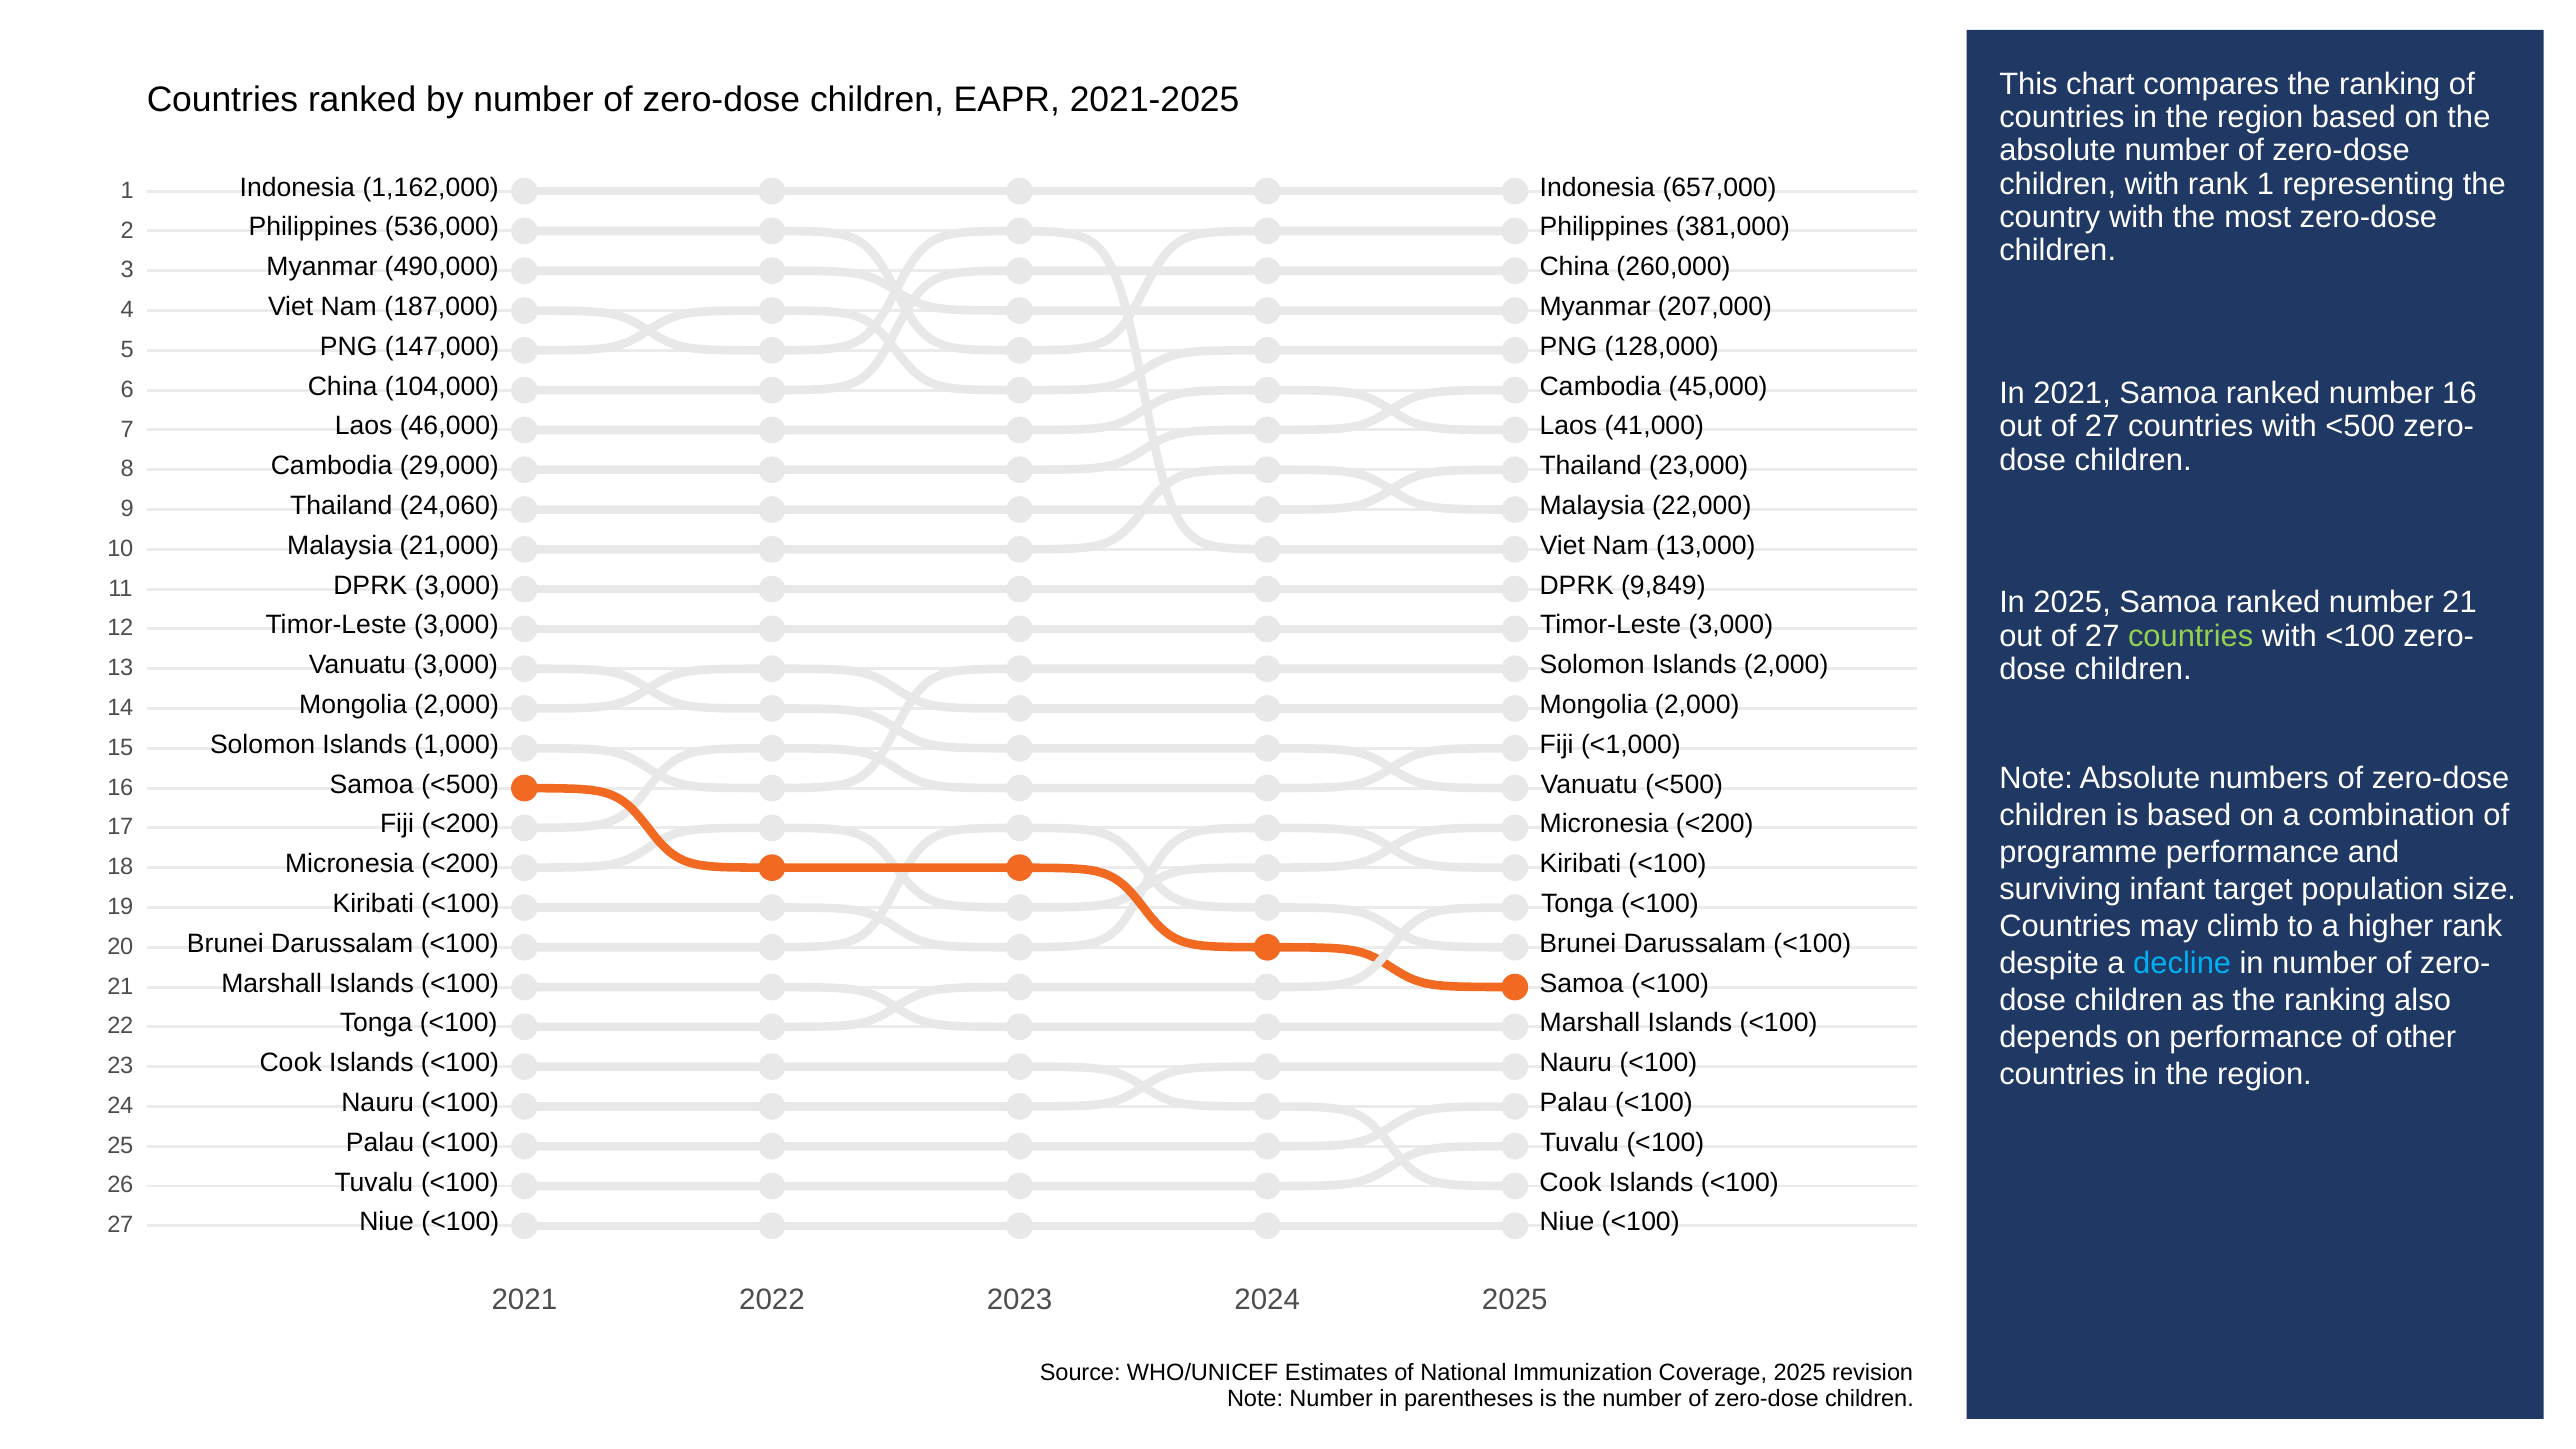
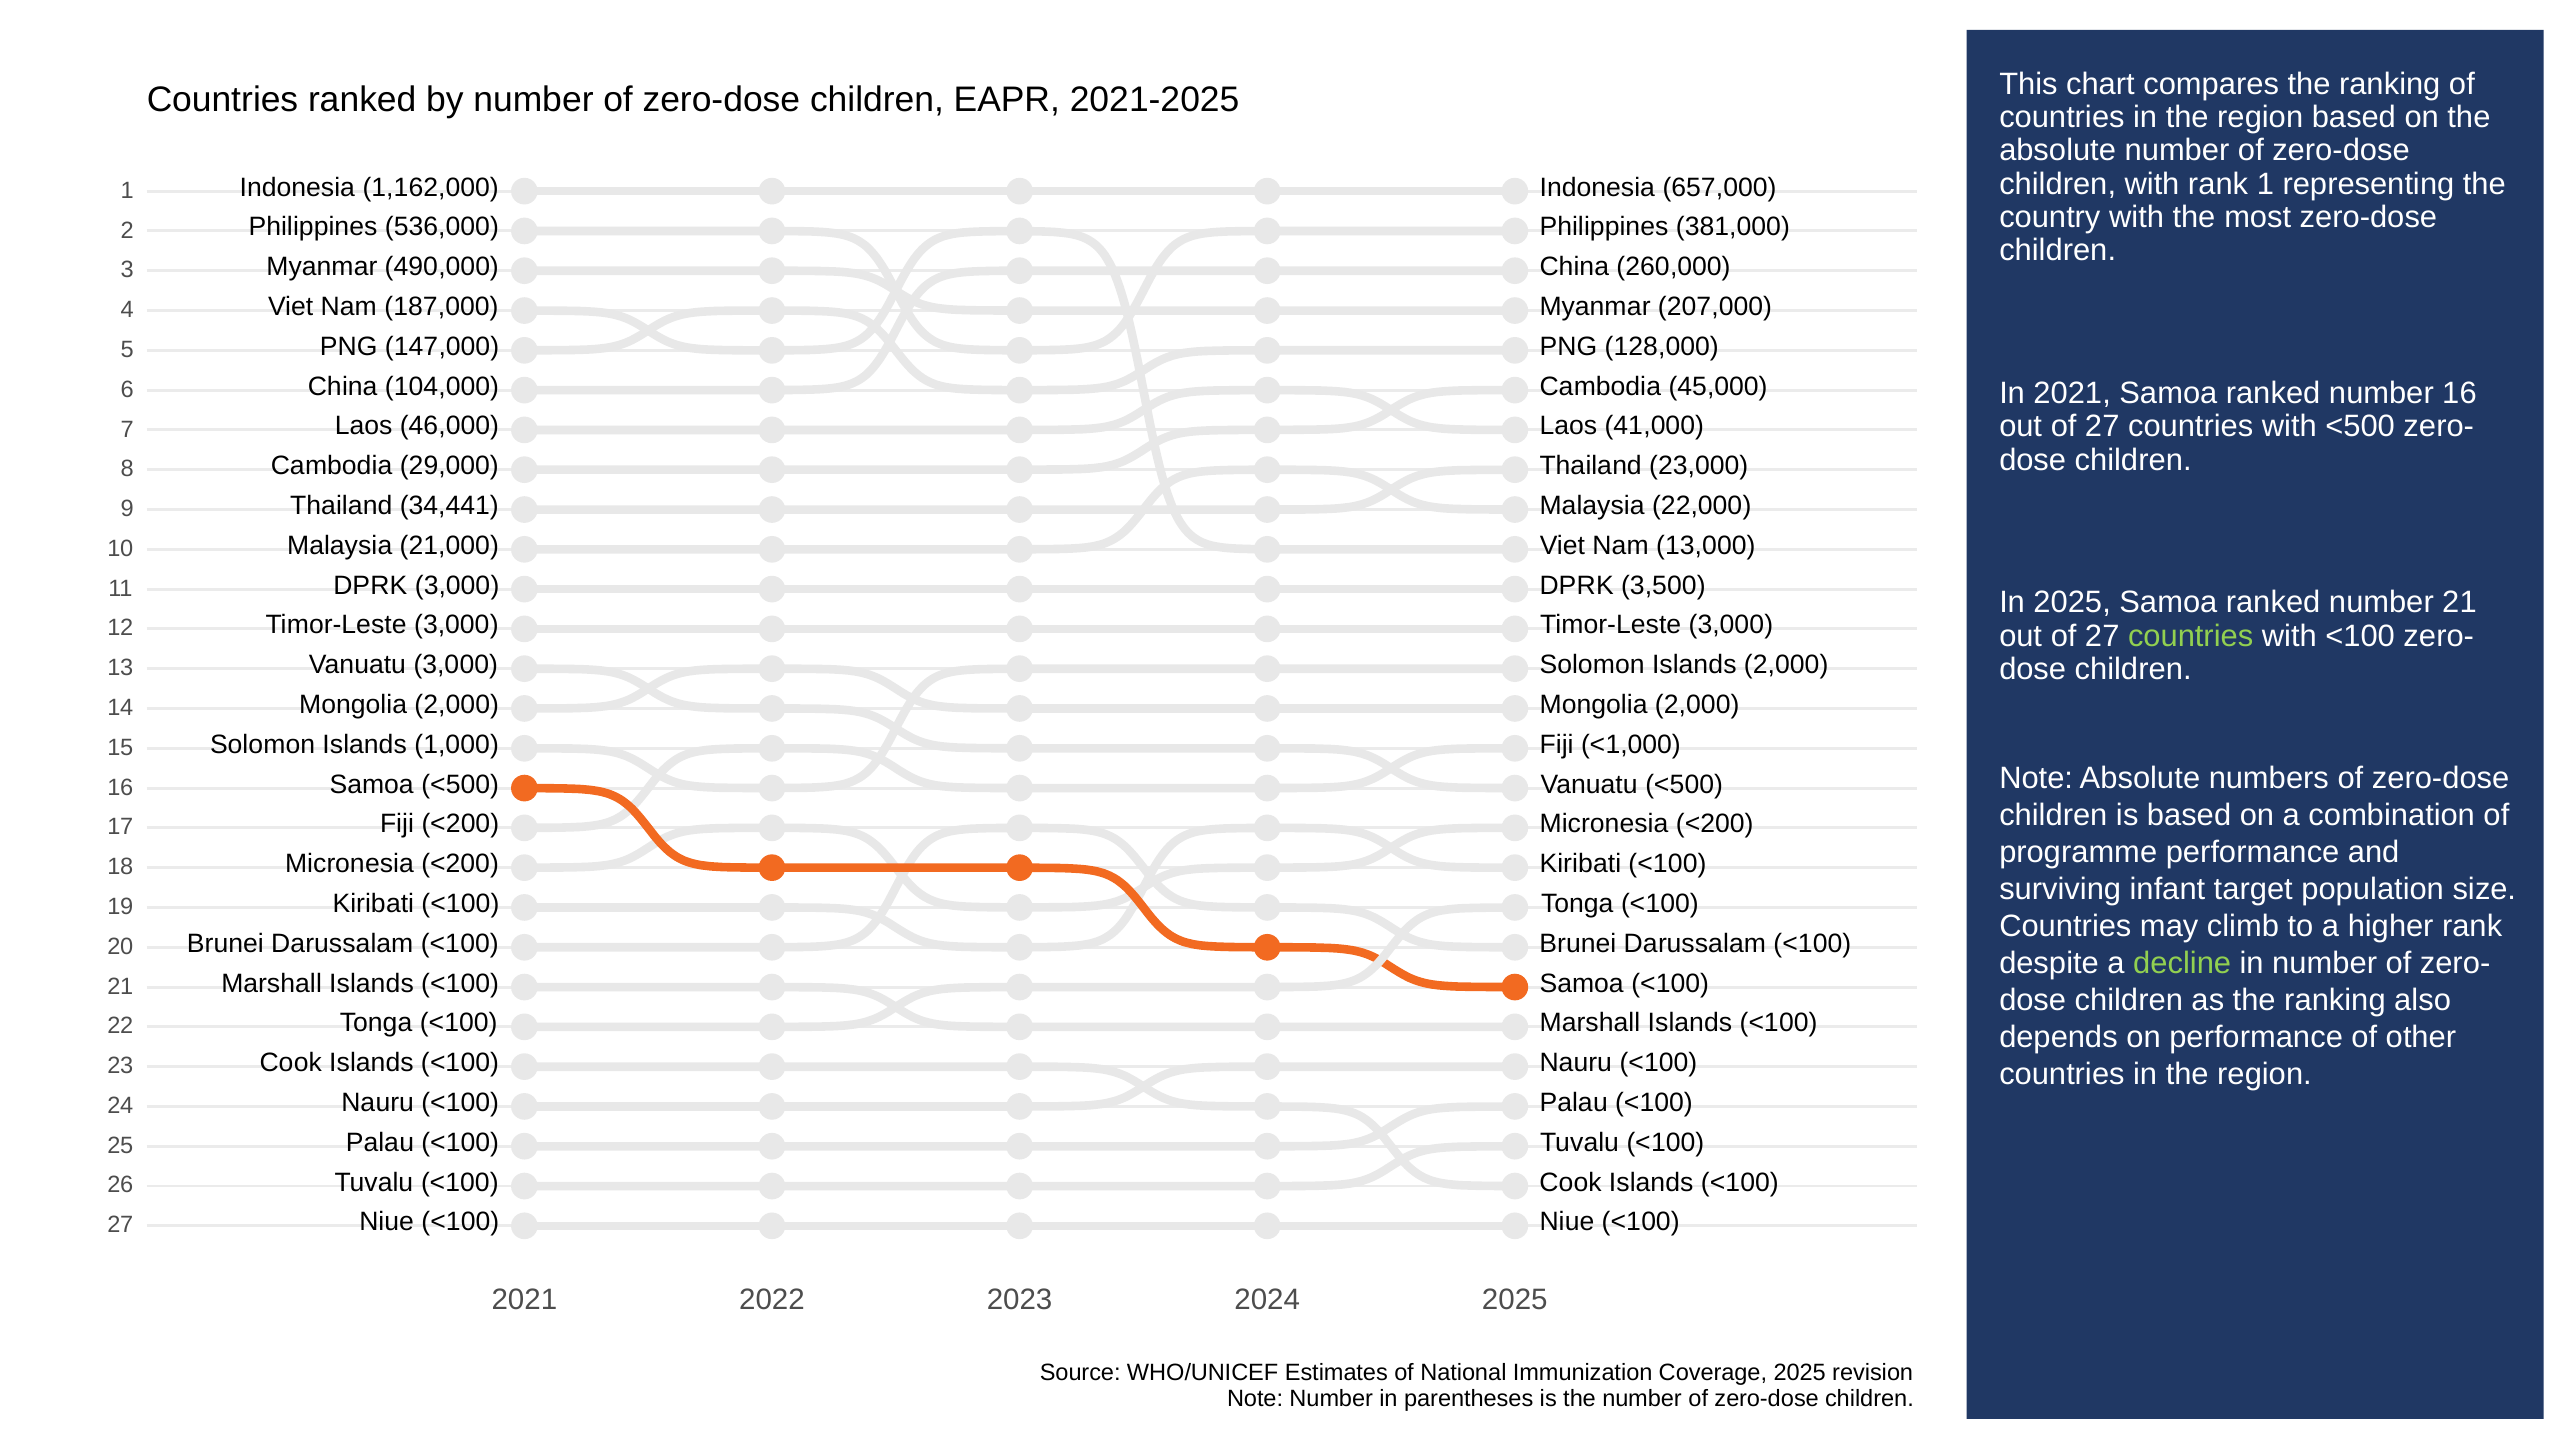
24,060: 24,060 -> 34,441 (449, 506)
9,849: 9,849 -> 3,500 (1663, 585)
decline colour: light blue -> light green (2182, 963)
